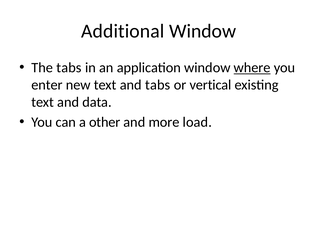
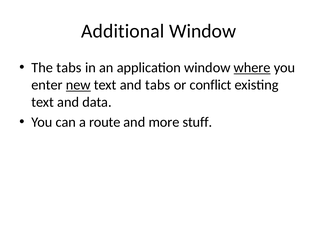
new underline: none -> present (78, 85)
vertical: vertical -> conflict (211, 85)
other: other -> route (105, 122)
load: load -> stuff (197, 122)
